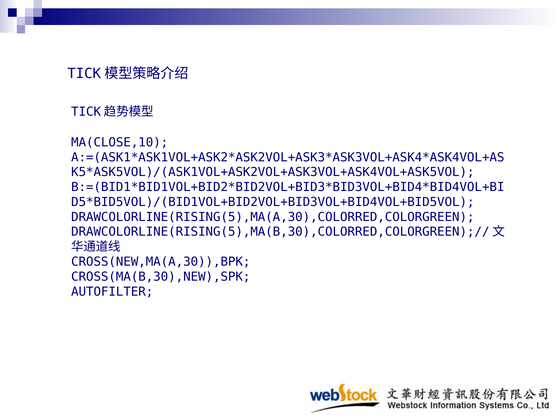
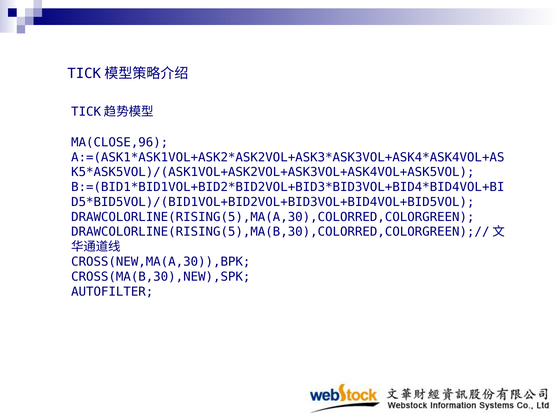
MA(CLOSE,10: MA(CLOSE,10 -> MA(CLOSE,96 (120, 142)
